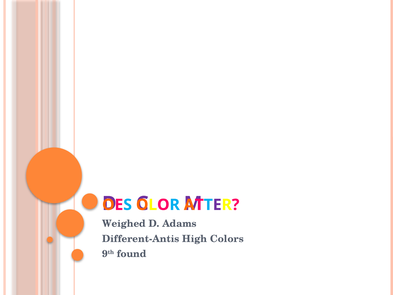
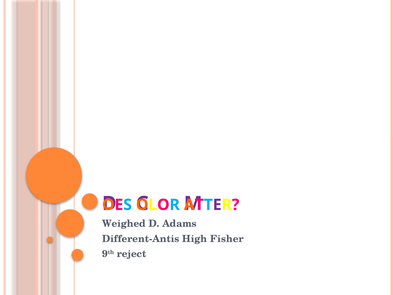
Colors: Colors -> Fisher (227, 239)
found: found -> reject (132, 254)
